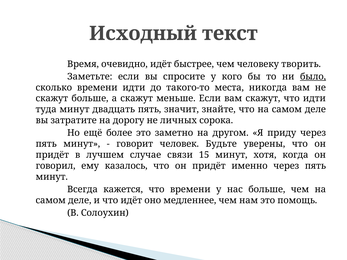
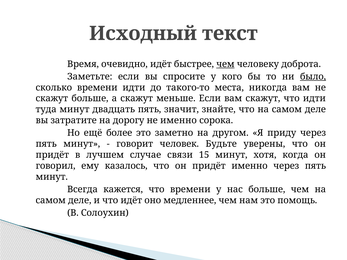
чем underline: none -> present (225, 64)
творить: творить -> доброта (301, 64)
не личных: личных -> именно (178, 121)
